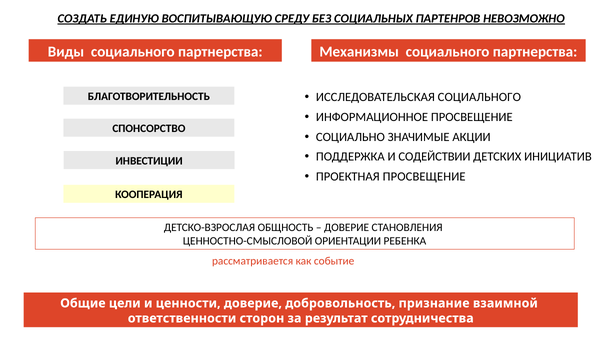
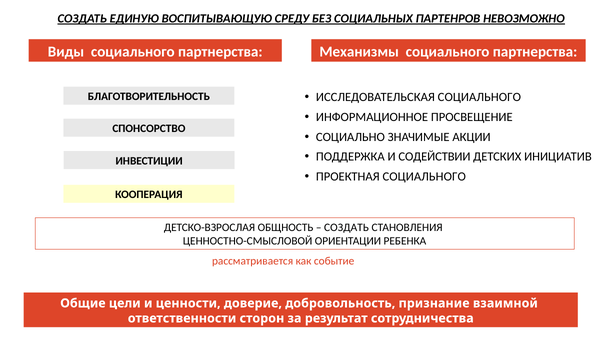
ПРОЕКТНАЯ ПРОСВЕЩЕНИЕ: ПРОСВЕЩЕНИЕ -> СОЦИАЛЬНОГО (424, 177)
ДОВЕРИЕ: ДОВЕРИЕ -> СОЗДАТЬ (347, 228)
